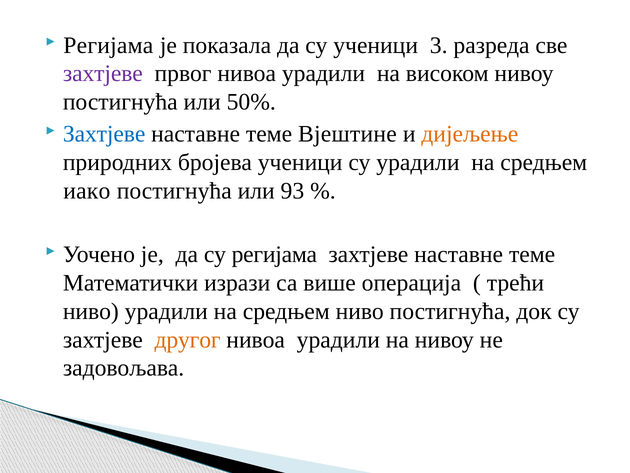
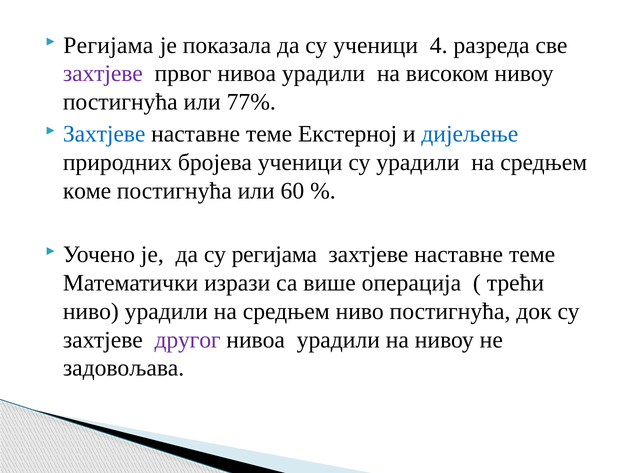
3: 3 -> 4 (439, 45)
50%: 50% -> 77% (251, 102)
Вјештине: Вјештине -> Екстерној (348, 134)
дијељење colour: orange -> blue (470, 134)
иако: иако -> коме (87, 191)
93: 93 -> 60 (292, 191)
другог colour: orange -> purple (188, 339)
